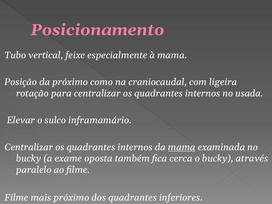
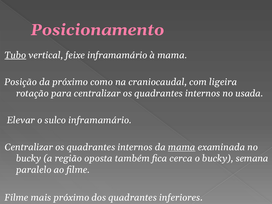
Tubo underline: none -> present (15, 55)
feixe especialmente: especialmente -> inframamário (117, 55)
exame: exame -> região (68, 158)
através: através -> semana (252, 158)
